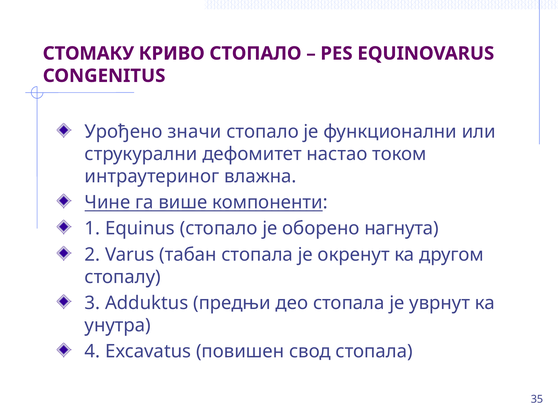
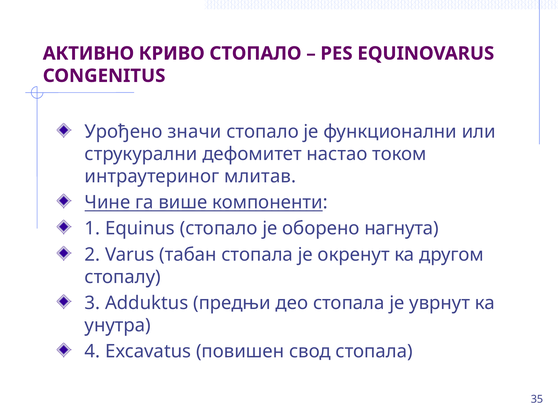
СТОМАКУ: СТОМАКУ -> АКТИВНО (88, 53)
влажна: влажна -> млитав (260, 176)
